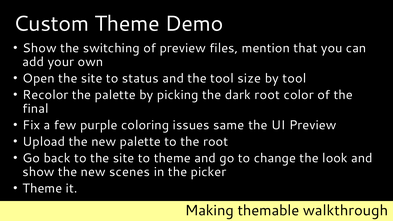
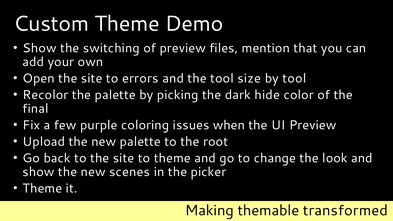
status: status -> errors (140, 78)
dark root: root -> hide (267, 95)
same: same -> when (229, 125)
walkthrough: walkthrough -> transformed (345, 210)
